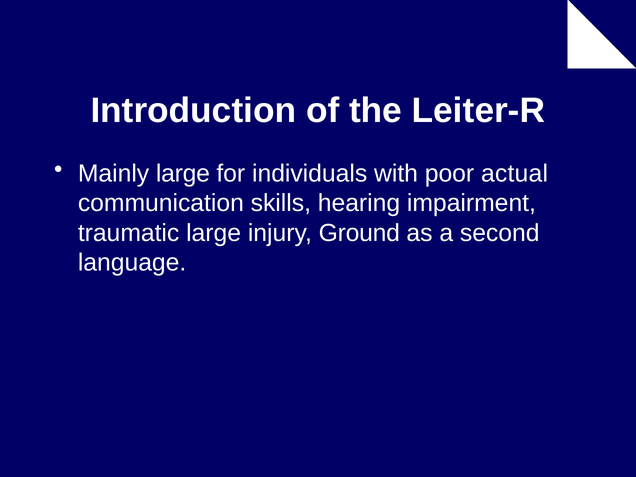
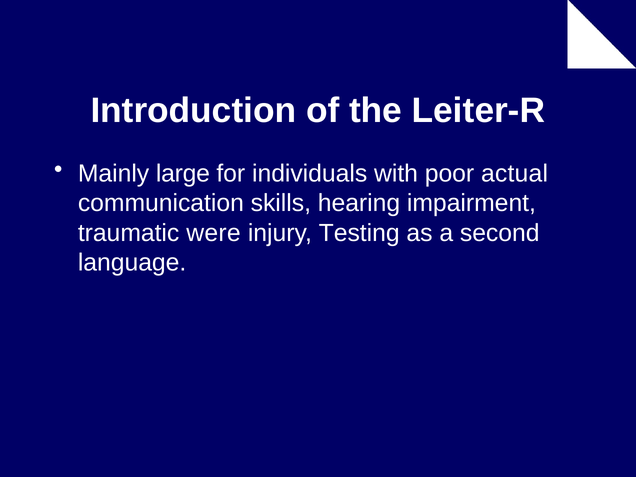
traumatic large: large -> were (213, 233)
Ground: Ground -> Testing (359, 233)
